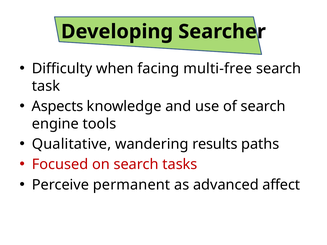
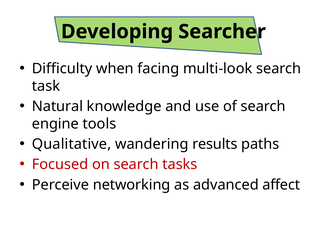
multi-free: multi-free -> multi-look (218, 69)
Aspects: Aspects -> Natural (57, 106)
permanent: permanent -> networking (132, 185)
